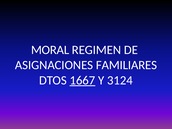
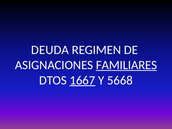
MORAL: MORAL -> DEUDA (50, 50)
FAMILIARES underline: none -> present (126, 65)
3124: 3124 -> 5668 (120, 80)
